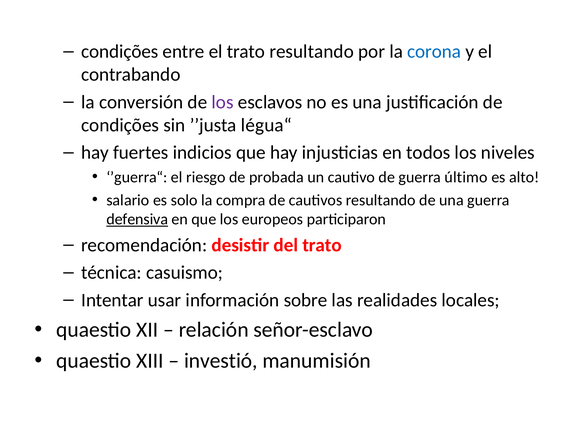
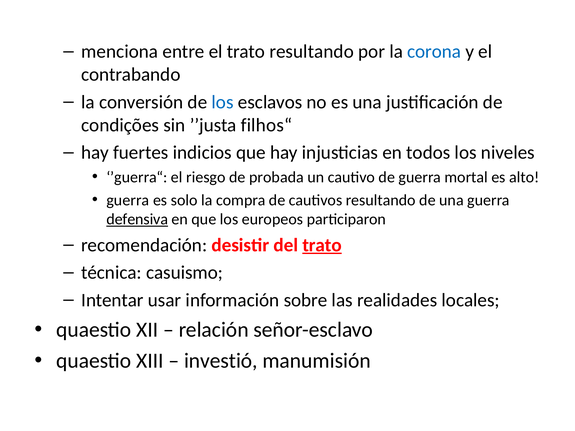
condições: condições -> menciona (120, 52)
los colour: purple -> blue (223, 102)
légua“: légua“ -> filhos“ (266, 125)
último: último -> mortal (466, 177)
salario: salario -> guerra (128, 200)
trato underline: none -> present (322, 245)
